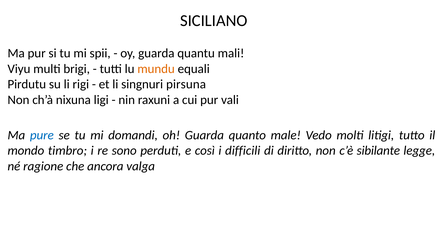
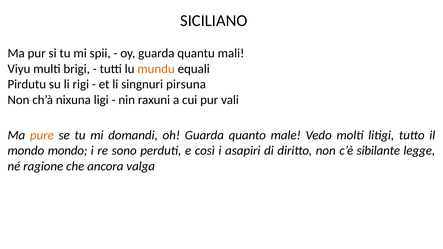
pure colour: blue -> orange (42, 135)
mondo timbro: timbro -> mondo (68, 151)
difficili: difficili -> asapiri (243, 151)
